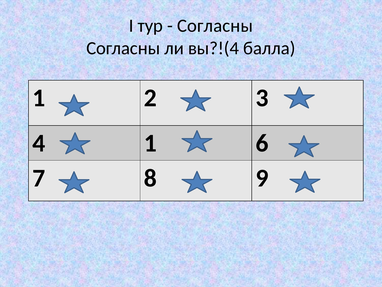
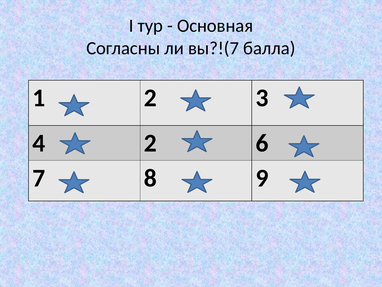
Согласны: Согласны -> Основная (215, 26)
вы?!(4: вы?!(4 -> вы?!(7 (214, 48)
4 1: 1 -> 2 (150, 143)
